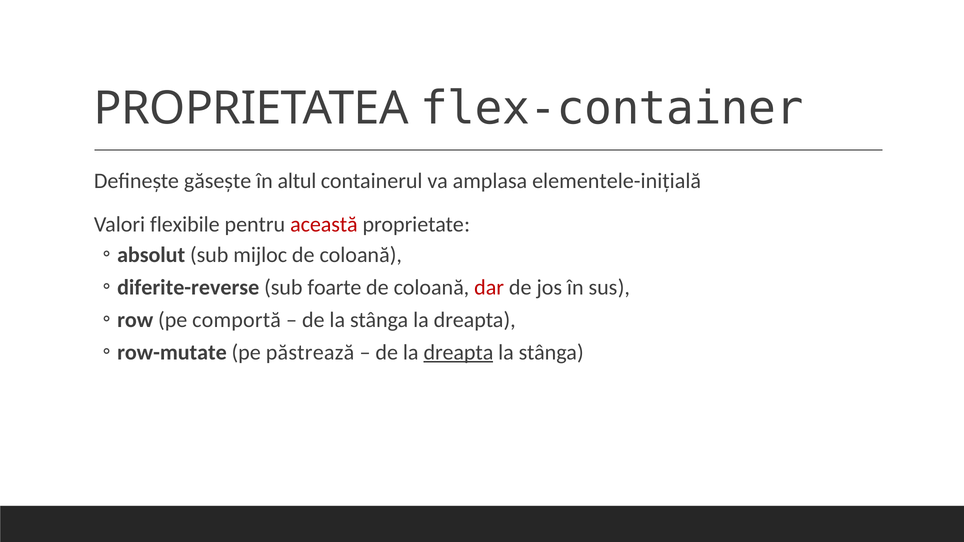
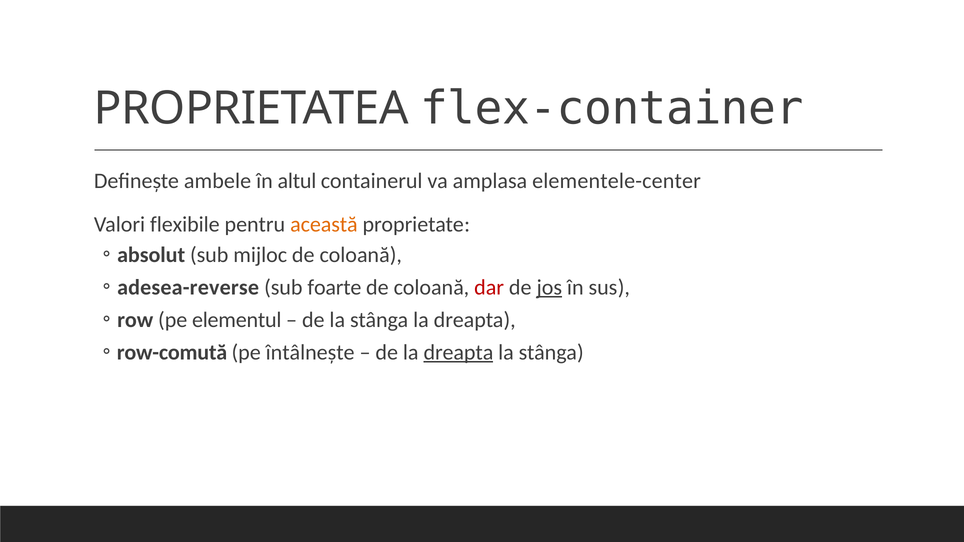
găsește: găsește -> ambele (218, 181)
elementele-inițială: elementele-inițială -> elementele-center (617, 181)
această colour: red -> orange (324, 224)
diferite-reverse: diferite-reverse -> adesea-reverse (188, 287)
jos underline: none -> present (549, 287)
comportă: comportă -> elementul (237, 320)
row-mutate: row-mutate -> row-comută (172, 352)
păstrează: păstrează -> întâlnește (310, 352)
